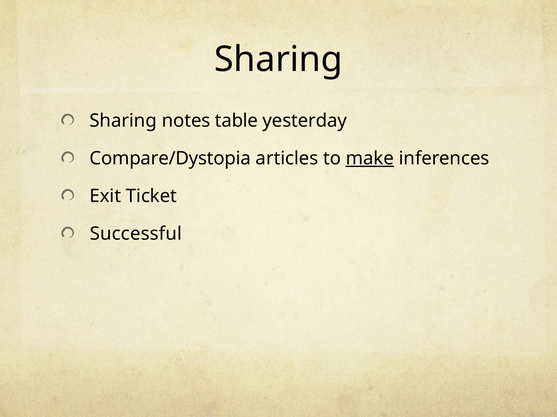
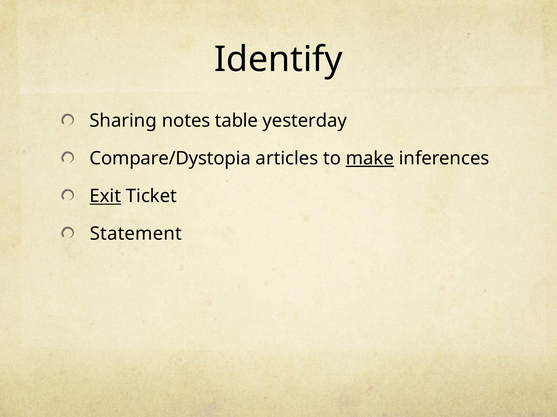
Sharing: Sharing -> Identify (278, 60)
Exit underline: none -> present (105, 196)
Successful: Successful -> Statement (136, 234)
